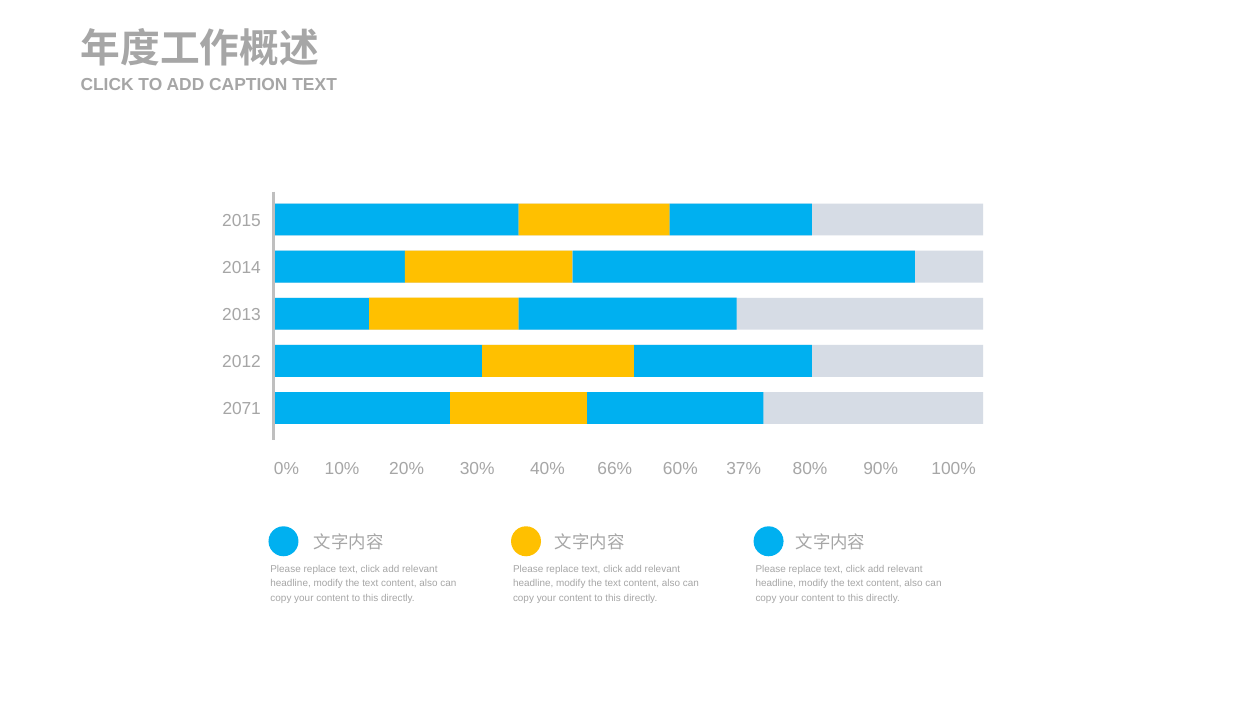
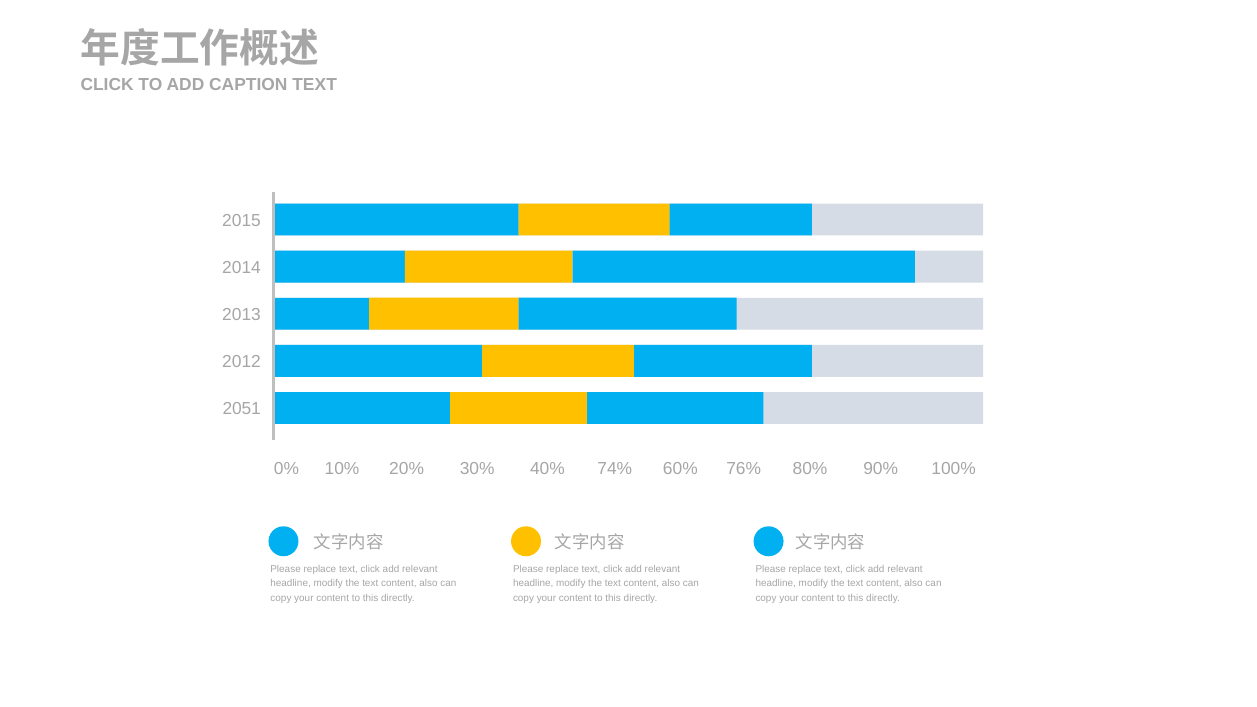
2071: 2071 -> 2051 (242, 409)
66%: 66% -> 74% (615, 469)
37%: 37% -> 76% (744, 469)
